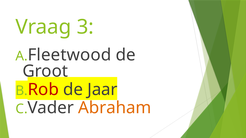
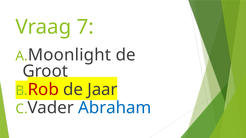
3: 3 -> 7 (85, 27)
Fleetwood: Fleetwood -> Moonlight (69, 55)
Abraham colour: orange -> blue (115, 108)
